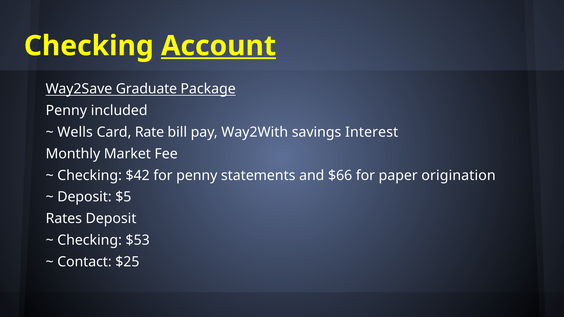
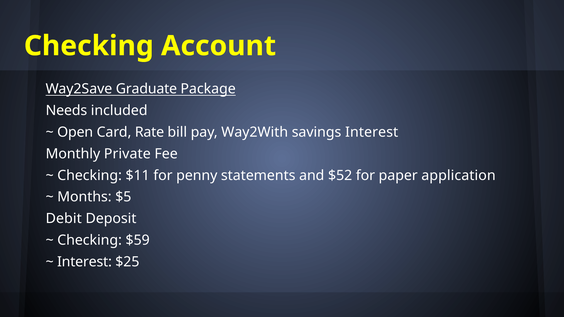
Account underline: present -> none (219, 46)
Penny: Penny -> Needs (66, 111)
Wells: Wells -> Open (75, 132)
Market: Market -> Private (127, 154)
$42: $42 -> $11 (138, 176)
$66: $66 -> $52 (340, 176)
origination: origination -> application (459, 176)
Deposit: Deposit -> Months (84, 197)
Rates: Rates -> Debit (64, 219)
$53: $53 -> $59 (138, 240)
Contact: Contact -> Interest (84, 262)
